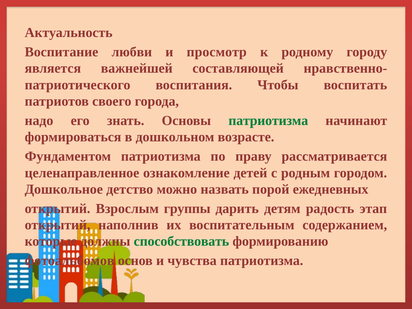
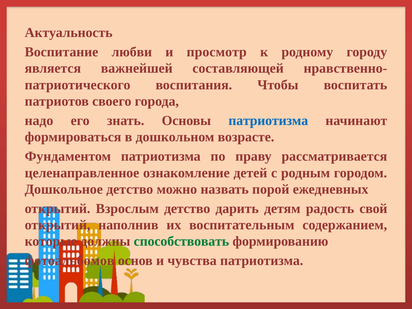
патриотизма colour: green -> blue (268, 121)
Взрослым группы: группы -> детство (187, 209)
этап: этап -> свой (373, 209)
